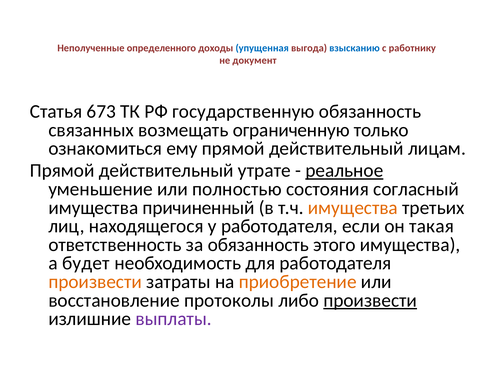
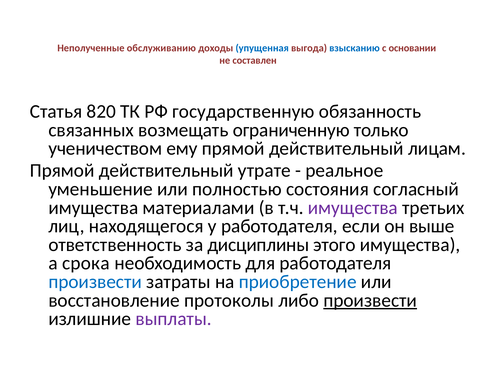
определенного: определенного -> обслуживанию (161, 48)
работнику: работнику -> основании (412, 48)
документ: документ -> составлен (255, 61)
673: 673 -> 820 (101, 112)
ознакомиться: ознакомиться -> ученичеством (105, 149)
реальное underline: present -> none (344, 171)
причиненный: причиненный -> материалами (198, 208)
имущества colour: orange -> purple (353, 208)
такая: такая -> выше (432, 226)
за обязанность: обязанность -> дисциплины (258, 245)
будет: будет -> срока (86, 263)
произвести colour: orange -> blue (95, 282)
приобретение colour: orange -> blue (298, 282)
